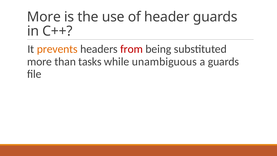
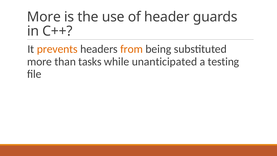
from colour: red -> orange (132, 49)
unambiguous: unambiguous -> unanticipated (164, 62)
a guards: guards -> testing (223, 62)
